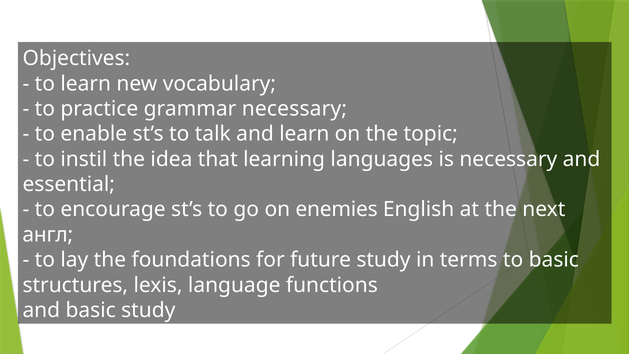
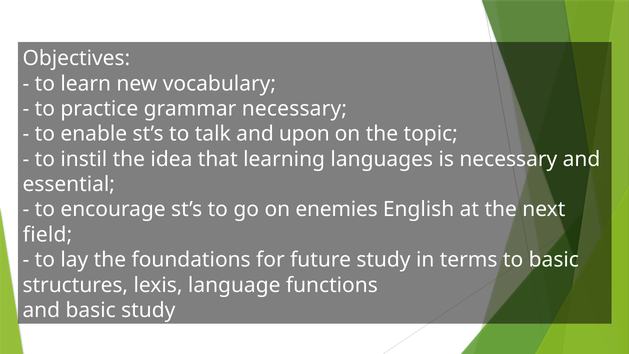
and learn: learn -> upon (304, 134)
англ: англ -> field (48, 235)
